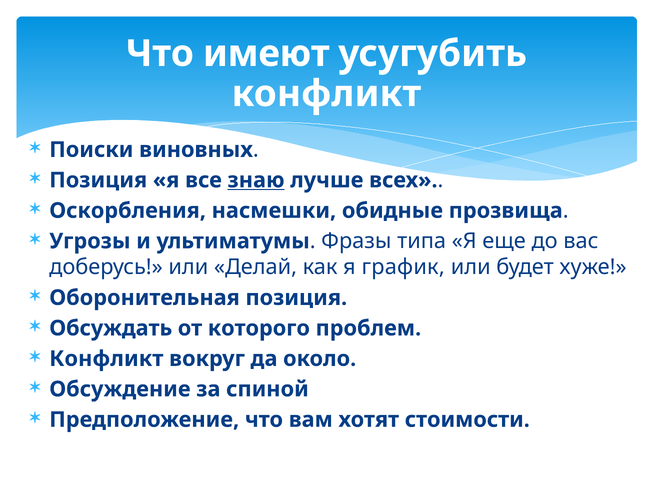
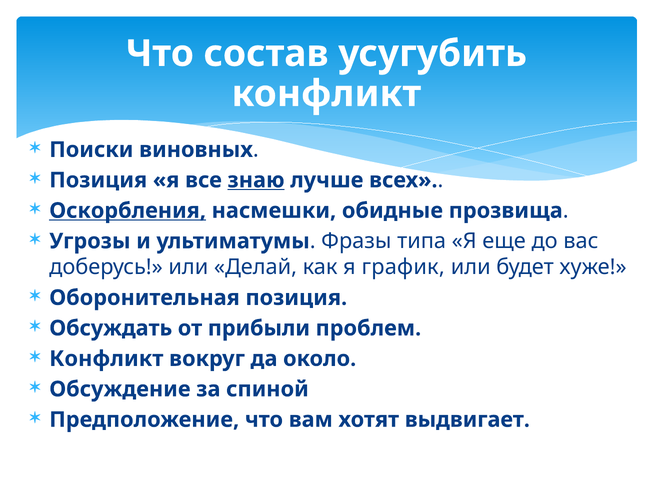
имеют: имеют -> состав (266, 54)
Оскорбления underline: none -> present (128, 211)
которого: которого -> прибыли (259, 328)
стоимости: стоимости -> выдвигает (467, 419)
